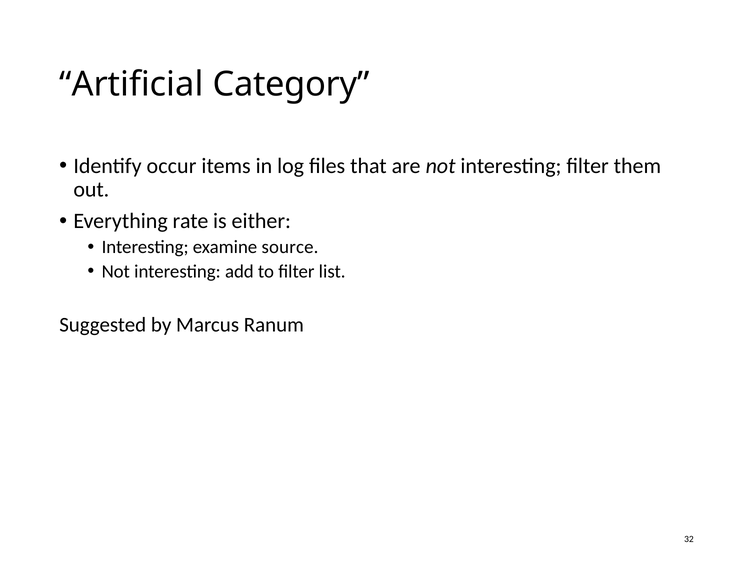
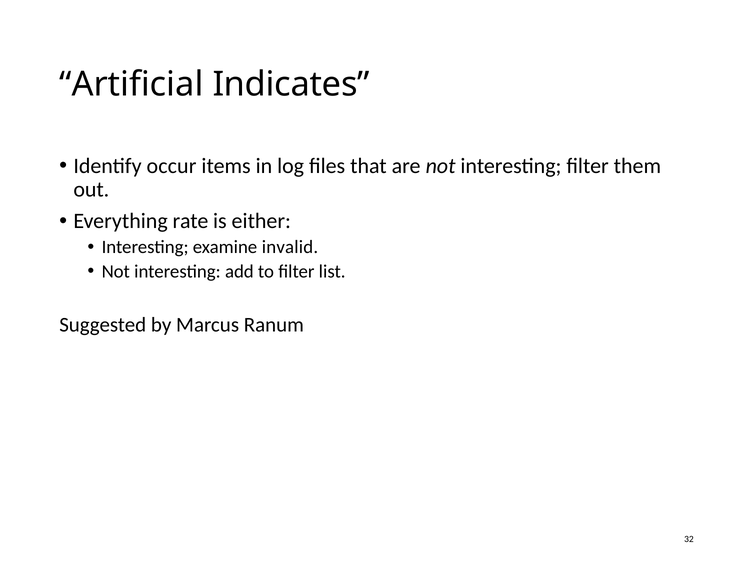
Category: Category -> Indicates (291, 84)
source: source -> invalid (290, 247)
